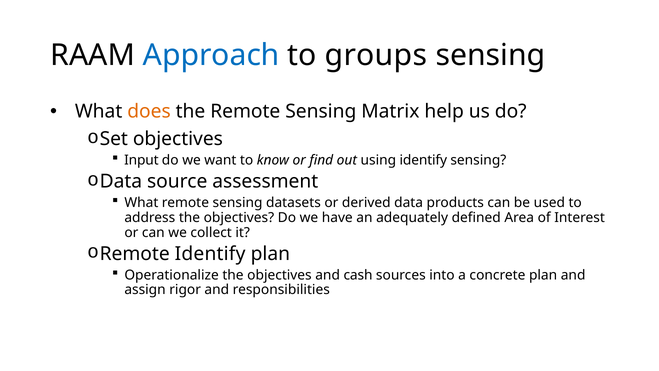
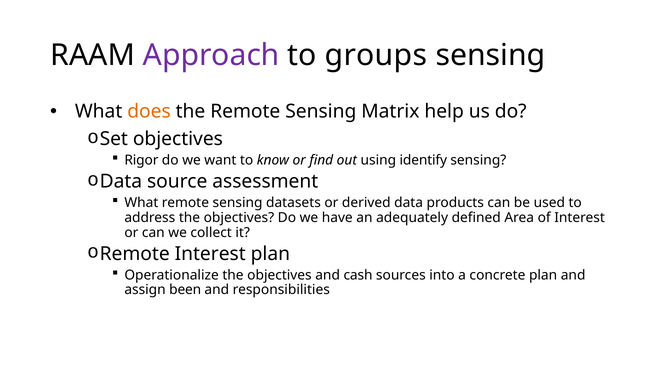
Approach colour: blue -> purple (211, 55)
Input: Input -> Rigor (141, 160)
Remote Identify: Identify -> Interest (210, 254)
rigor: rigor -> been (185, 290)
